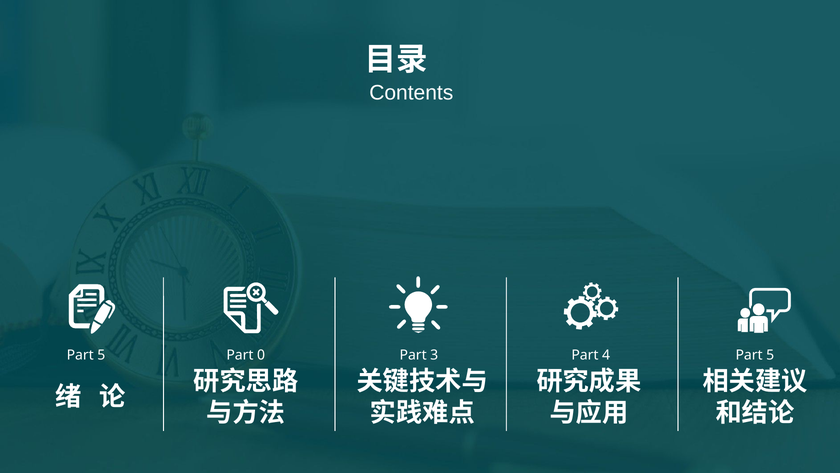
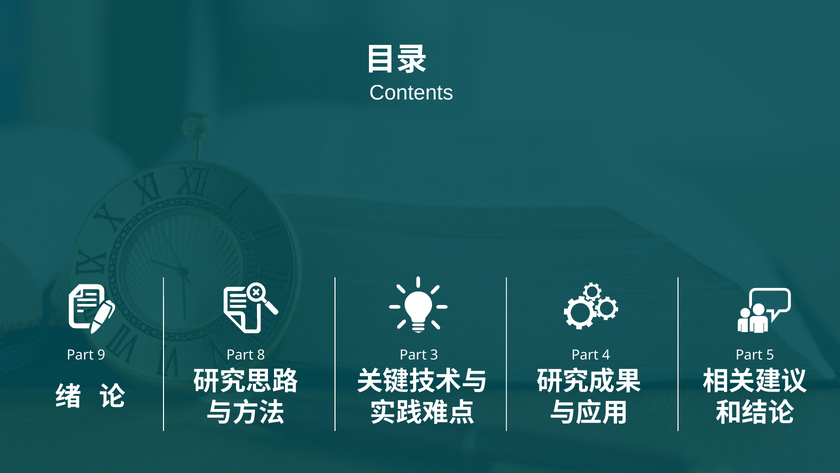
5: 5 -> 9 (101, 355)
0: 0 -> 8 (261, 355)
